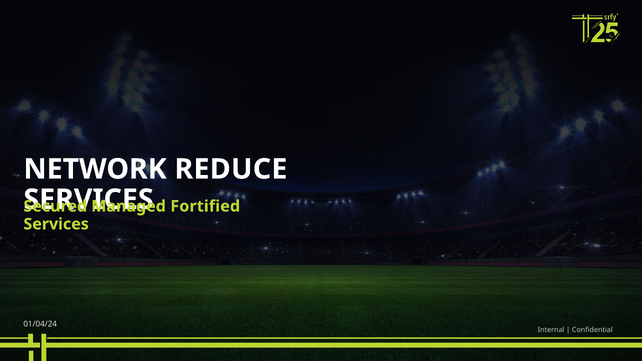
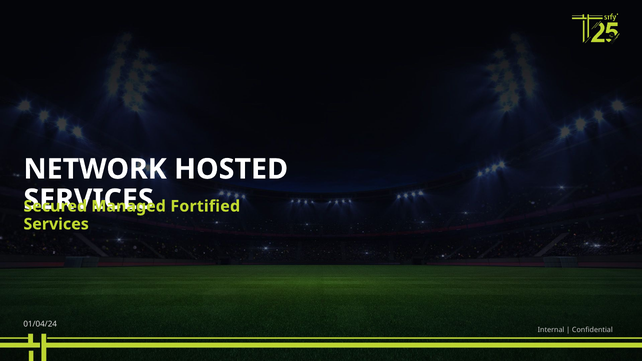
REDUCE: REDUCE -> HOSTED (231, 169)
